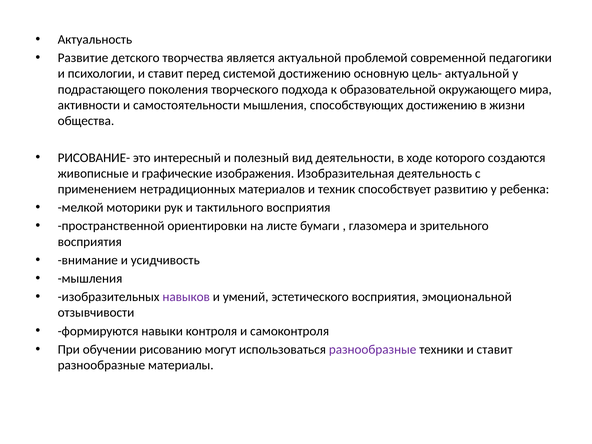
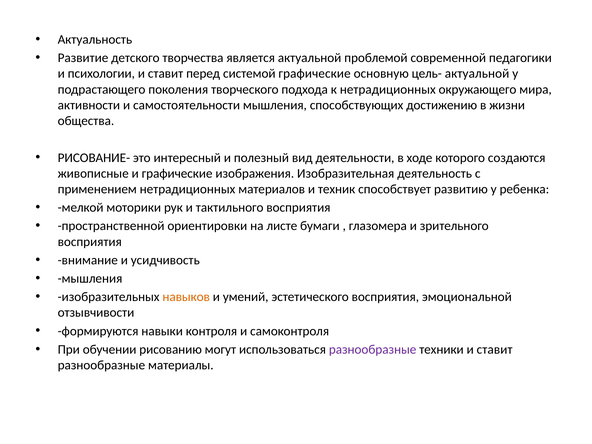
системой достижению: достижению -> графические (315, 74)
к образовательной: образовательной -> нетрадиционных (388, 89)
навыков colour: purple -> orange (186, 297)
